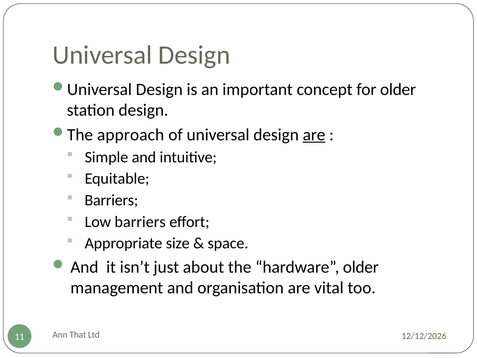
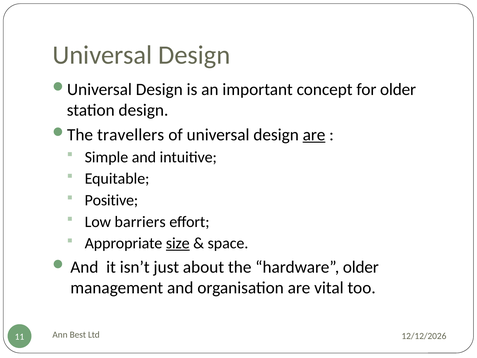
approach: approach -> travellers (131, 135)
Barriers: Barriers -> Positive (111, 200)
size underline: none -> present (178, 243)
That: That -> Best (78, 335)
